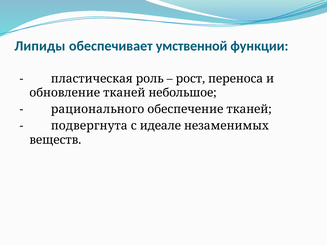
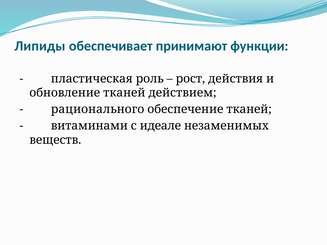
умственной: умственной -> принимают (192, 46)
переноса: переноса -> действия (236, 79)
небольшое: небольшое -> действием (182, 93)
подвергнута: подвергнута -> витаминами (89, 126)
